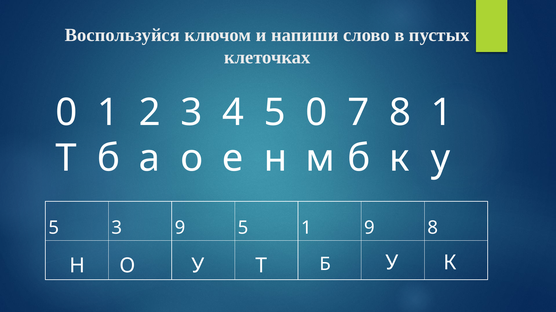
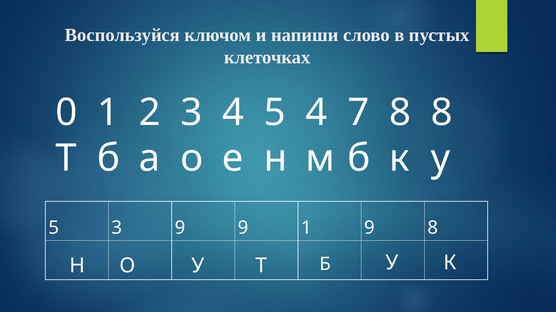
5 0: 0 -> 4 (317, 113)
8 1: 1 -> 8 (442, 113)
9 5: 5 -> 9 (243, 228)
